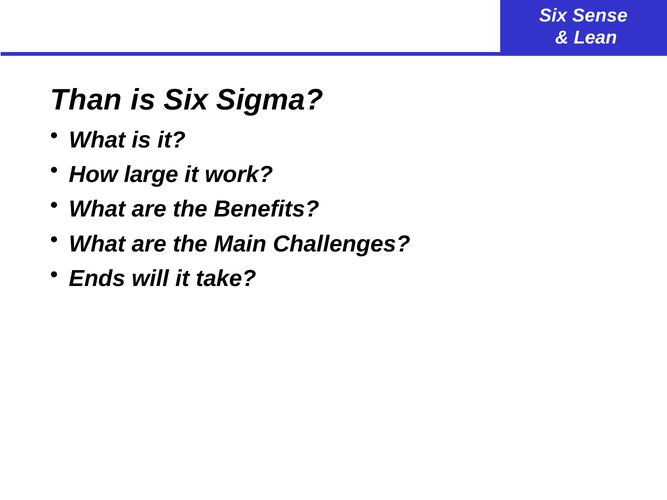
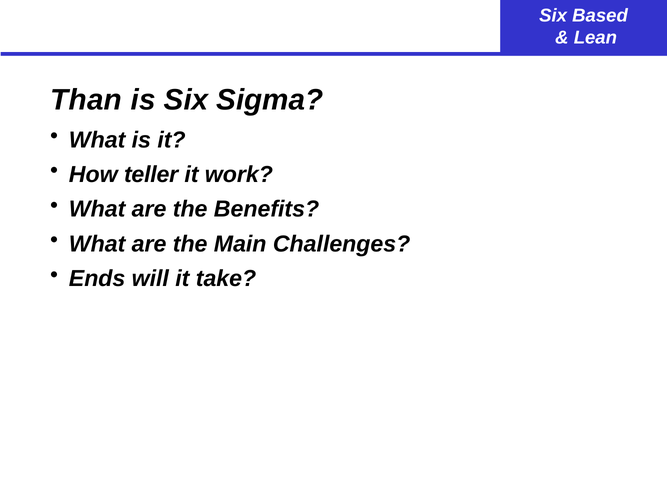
Sense: Sense -> Based (600, 15)
large: large -> teller (151, 175)
